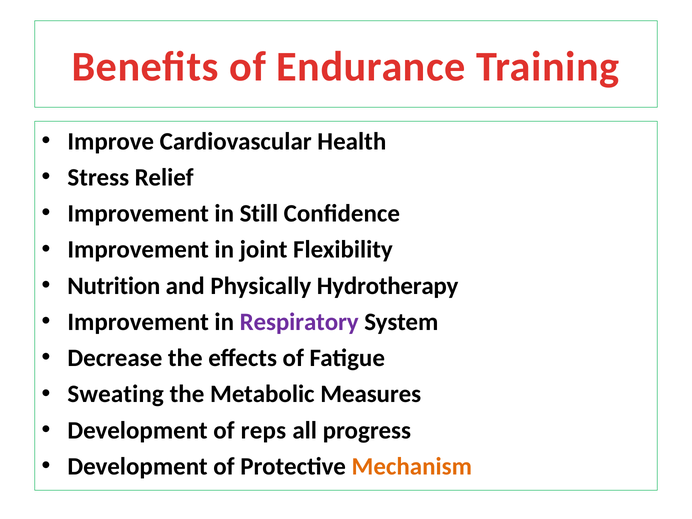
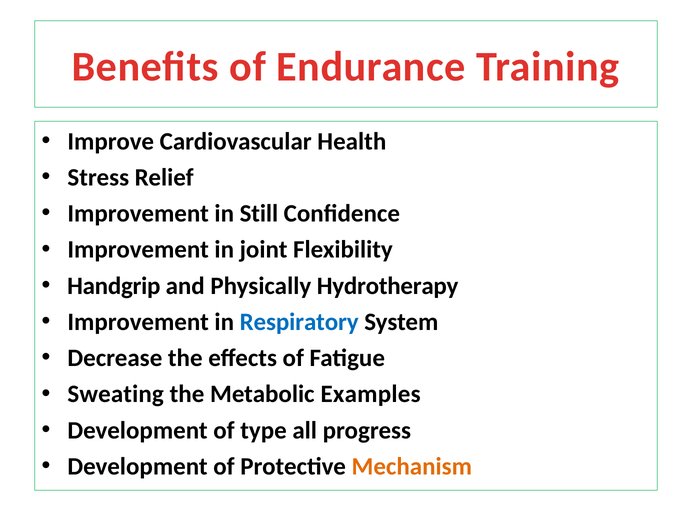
Nutrition: Nutrition -> Handgrip (114, 286)
Respiratory colour: purple -> blue (299, 322)
Measures: Measures -> Examples (371, 394)
reps: reps -> type (264, 430)
